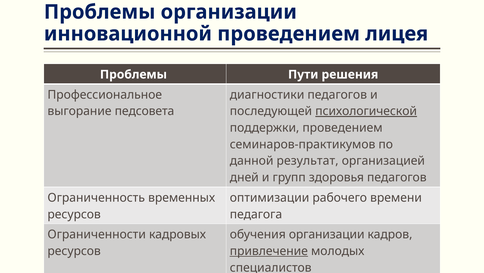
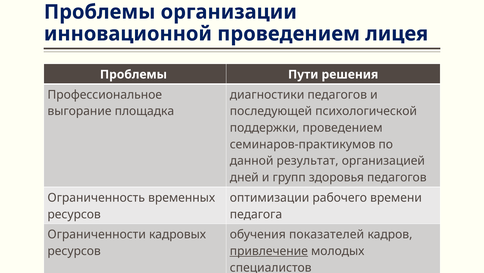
педсовета: педсовета -> площадка (144, 111)
психологической underline: present -> none (366, 111)
обучения организации: организации -> показателей (327, 234)
